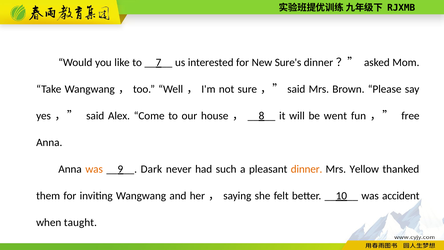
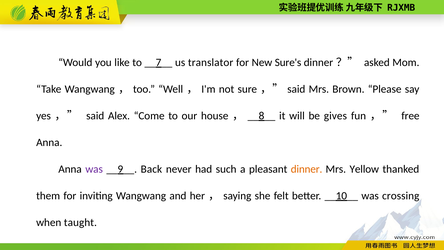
interested: interested -> translator (211, 62)
went: went -> gives (335, 116)
was colour: orange -> purple (94, 169)
Dark: Dark -> Back (151, 169)
accident: accident -> crossing (401, 196)
